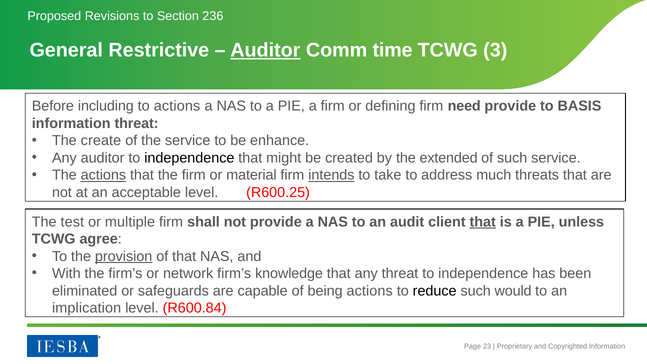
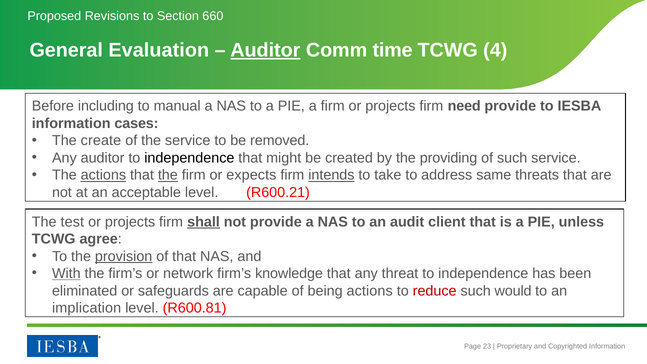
236: 236 -> 660 (213, 16)
Restrictive: Restrictive -> Evaluation (159, 50)
3: 3 -> 4 (495, 50)
to actions: actions -> manual (177, 106)
firm or defining: defining -> projects (390, 106)
BASIS: BASIS -> IESBA (579, 106)
information threat: threat -> cases (136, 123)
enhance: enhance -> removed (280, 141)
extended: extended -> providing (449, 158)
the underline: none -> present (168, 175)
material: material -> expects (251, 175)
much: much -> same (494, 175)
R600.25: R600.25 -> R600.21 (278, 192)
multiple: multiple -> projects (130, 222)
shall underline: none -> present (204, 222)
that underline: present -> none (483, 222)
With underline: none -> present (66, 274)
reduce colour: black -> red (435, 291)
R600.84: R600.84 -> R600.81 (195, 308)
